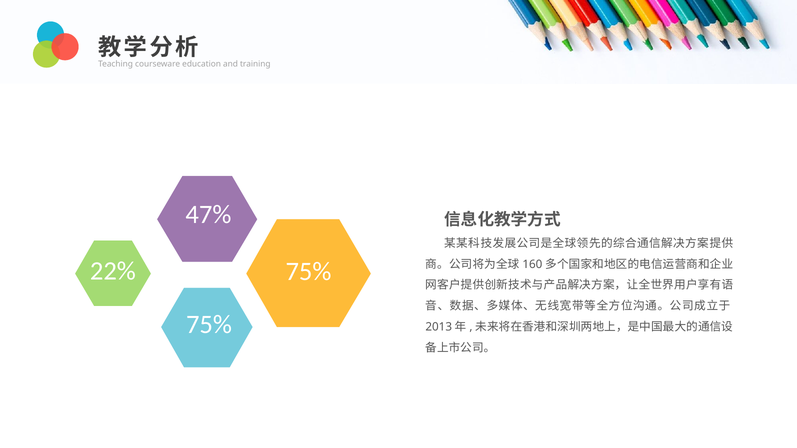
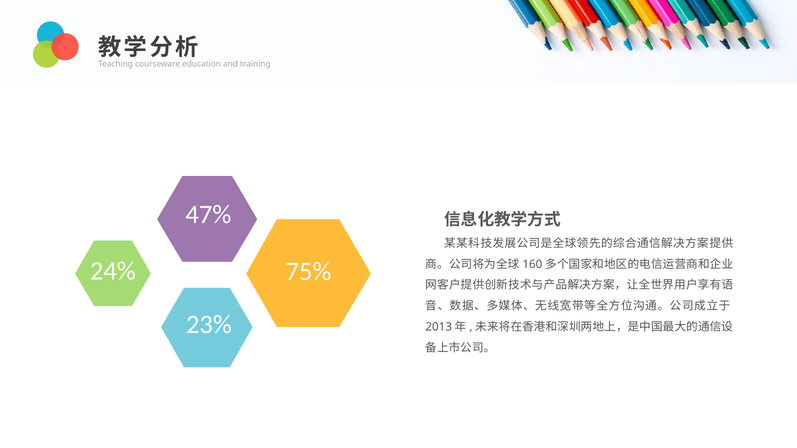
22%: 22% -> 24% (113, 271)
75%: 75% -> 23% (209, 325)
